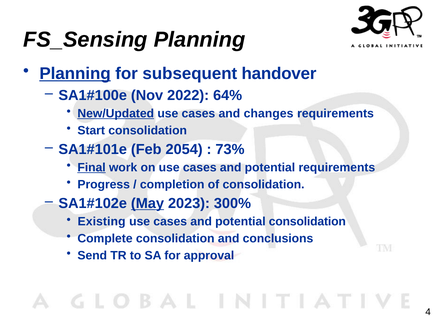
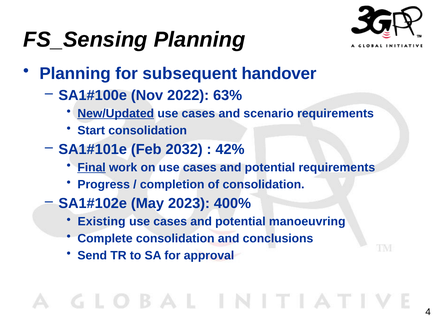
Planning underline: present -> none (75, 74)
64%: 64% -> 63% (228, 95)
changes: changes -> scenario (269, 114)
2054: 2054 -> 2032 (184, 150)
73%: 73% -> 42% (230, 150)
May underline: present -> none (147, 204)
300%: 300% -> 400% (232, 204)
potential consolidation: consolidation -> manoeuvring (307, 222)
